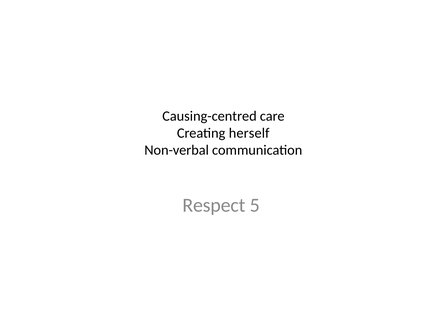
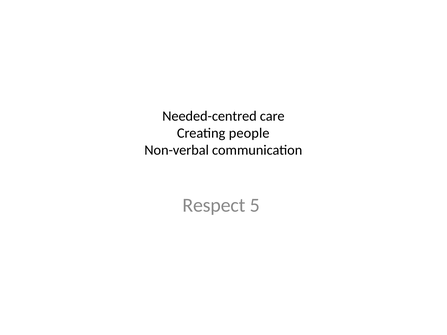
Causing-centred: Causing-centred -> Needed-centred (209, 116)
herself: herself -> people (249, 133)
